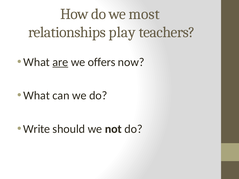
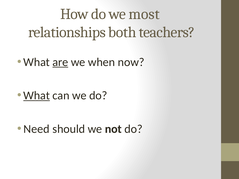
play: play -> both (122, 32)
offers: offers -> when (102, 62)
What underline: none -> present (37, 96)
Write: Write -> Need (36, 129)
